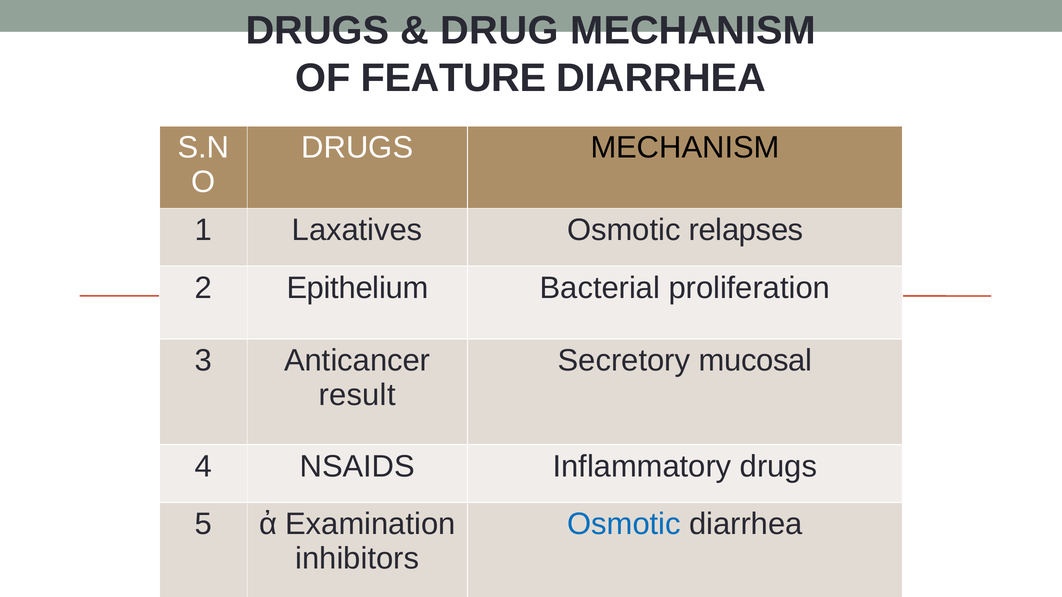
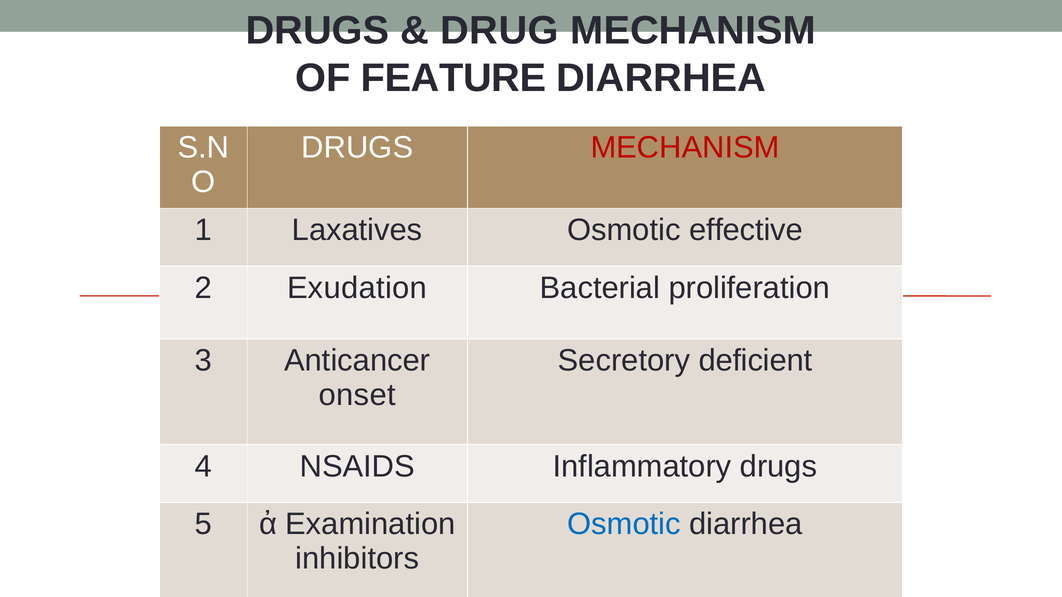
MECHANISM colour: black -> red (685, 148)
relapses: relapses -> effective (746, 230)
Epithelium: Epithelium -> Exudation (357, 288)
mucosal: mucosal -> deficient (755, 361)
result: result -> onset (357, 395)
